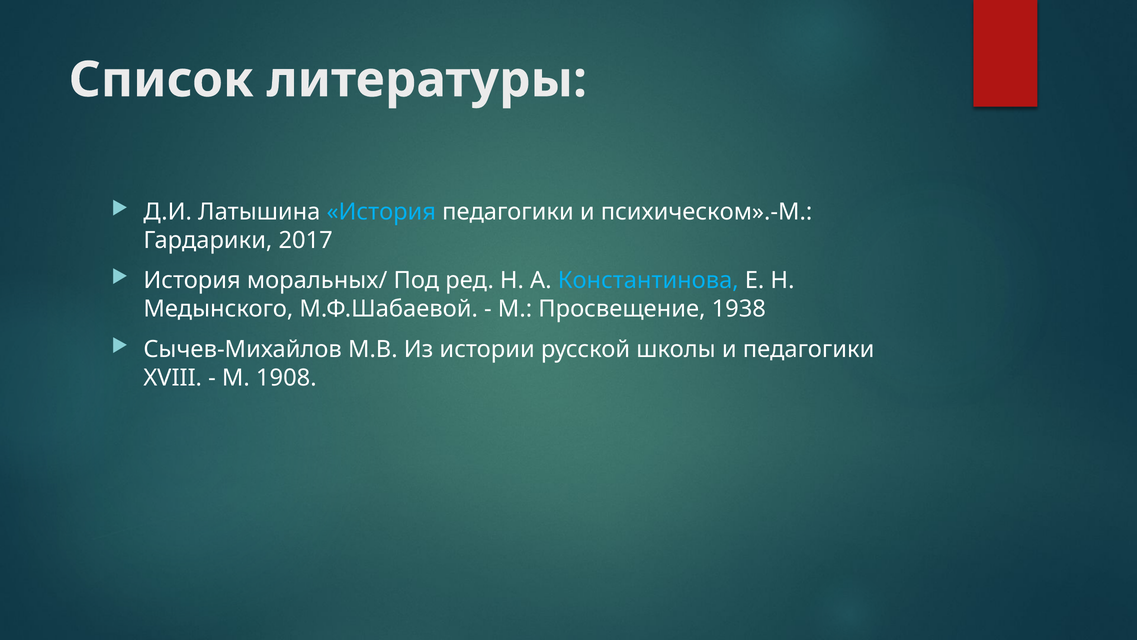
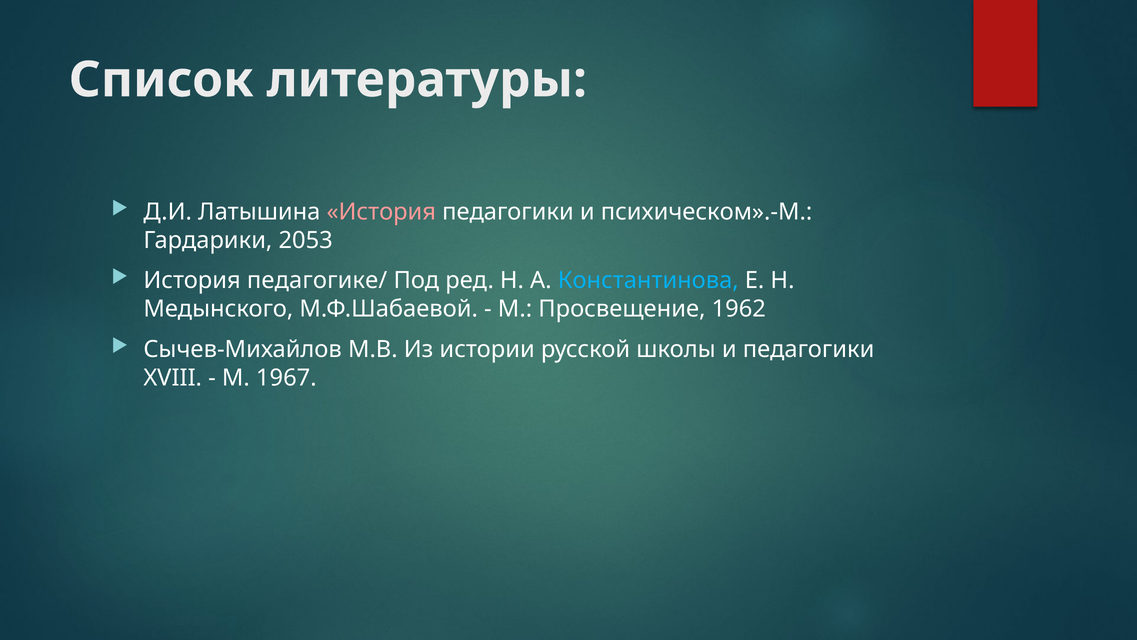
История colour: light blue -> pink (381, 212)
2017: 2017 -> 2053 (306, 240)
моральных/: моральных/ -> педагогике/ (317, 280)
1938: 1938 -> 1962 (739, 309)
1908: 1908 -> 1967 (286, 377)
